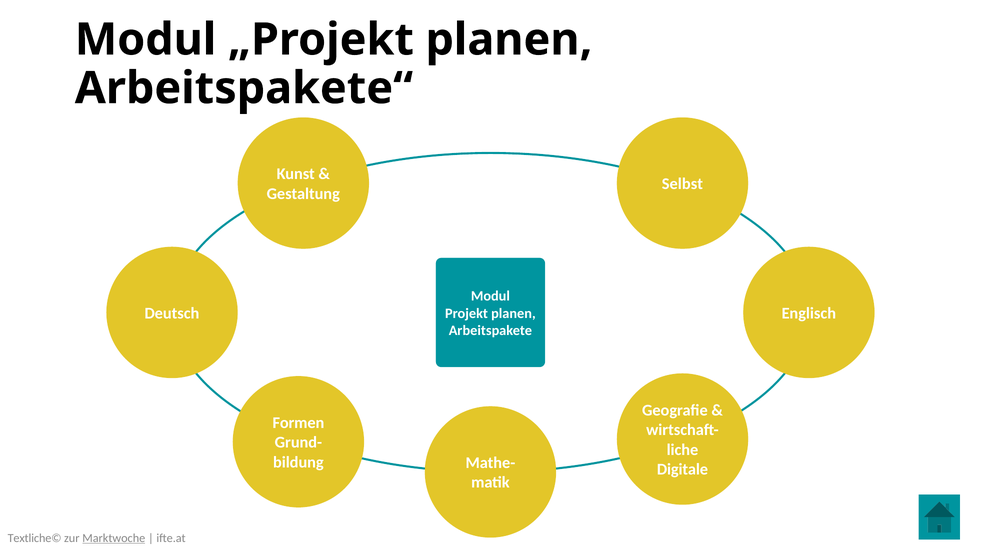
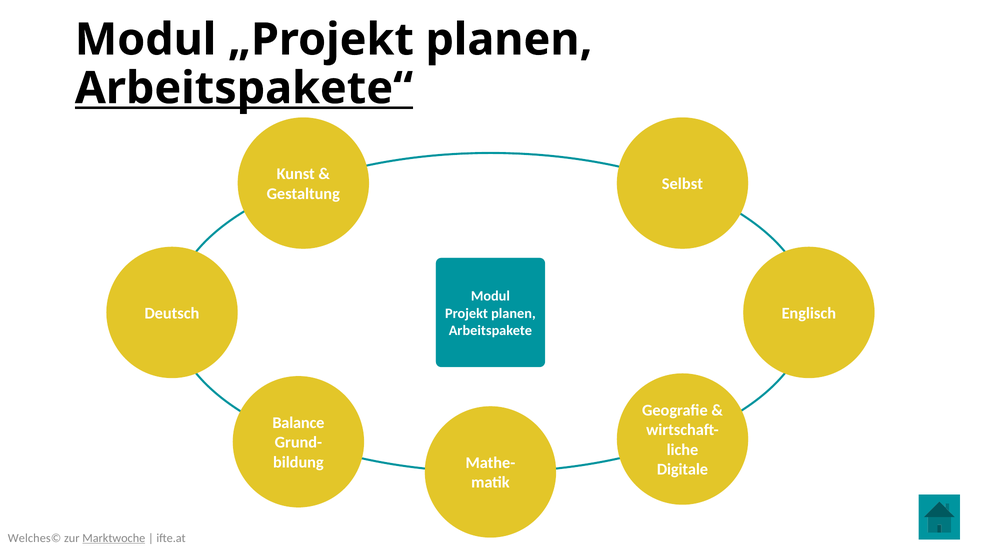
Arbeitspakete“ underline: none -> present (244, 88)
Formen: Formen -> Balance (298, 423)
Textliche©: Textliche© -> Welches© (34, 538)
